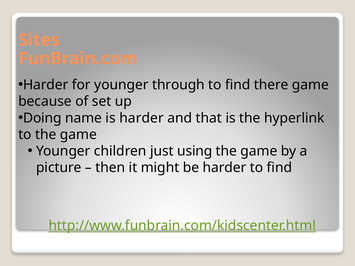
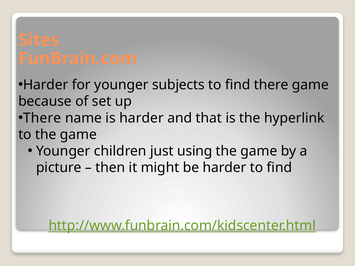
through: through -> subjects (178, 85)
Doing: Doing -> There (42, 118)
